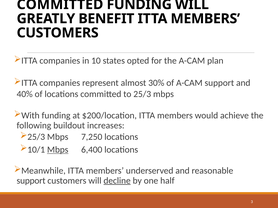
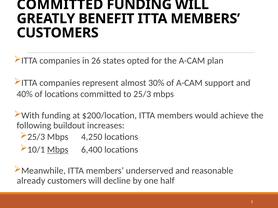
10: 10 -> 26 (96, 61)
7,250: 7,250 -> 4,250 (92, 137)
support: support -> already (31, 181)
decline underline: present -> none (117, 181)
